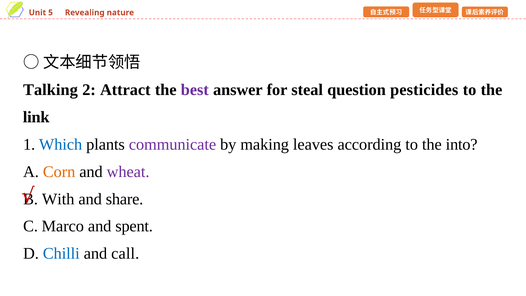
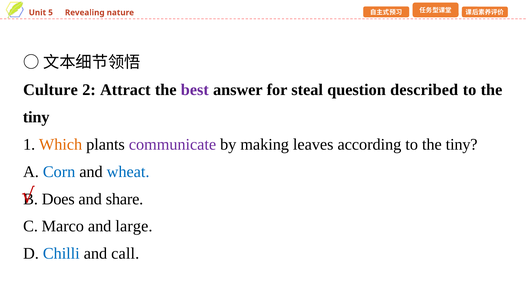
Talking: Talking -> Culture (50, 90)
pesticides: pesticides -> described (424, 90)
link: link -> tiny (36, 117)
Which colour: blue -> orange (61, 144)
according to the into: into -> tiny (462, 144)
Corn colour: orange -> blue (59, 172)
wheat colour: purple -> blue (128, 172)
With: With -> Does (58, 199)
spent: spent -> large (134, 226)
